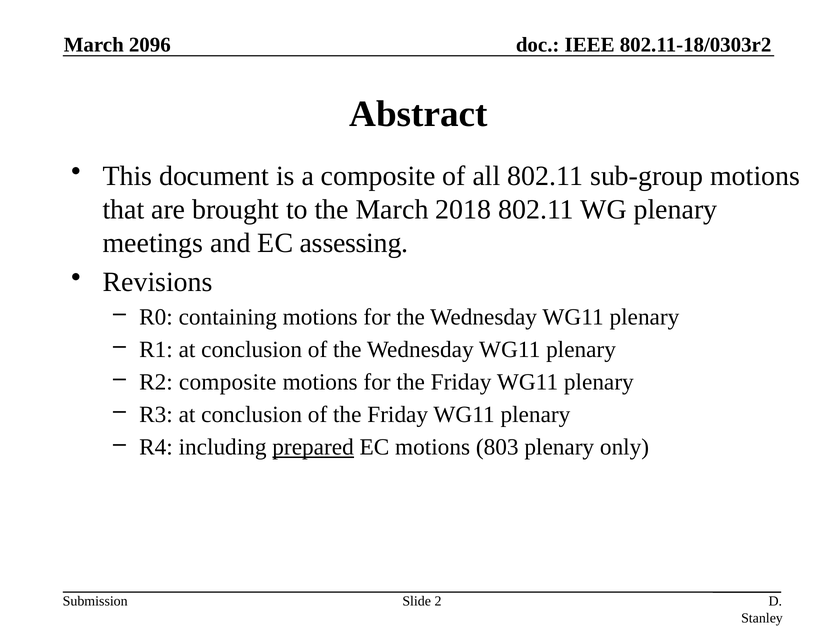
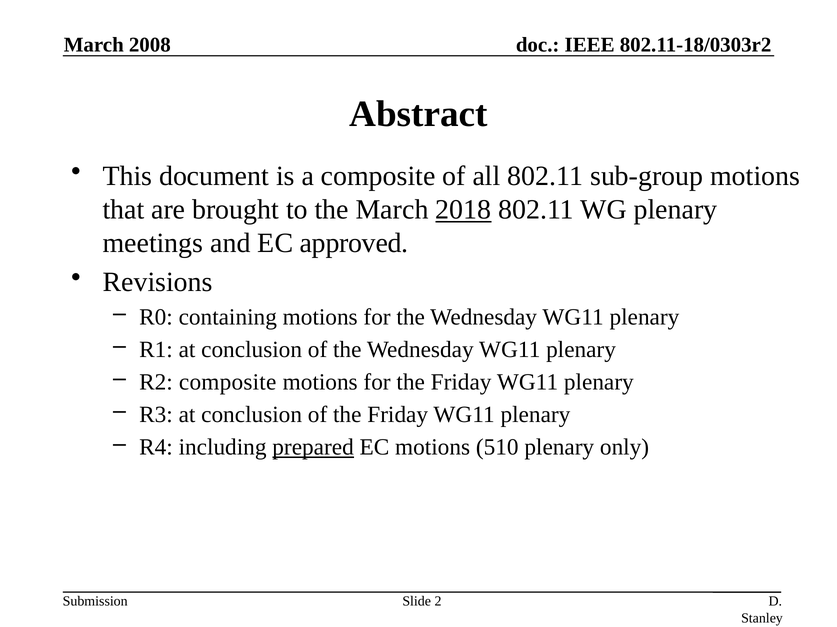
2096: 2096 -> 2008 (150, 45)
2018 underline: none -> present (463, 210)
assessing: assessing -> approved (354, 243)
803: 803 -> 510 (497, 448)
